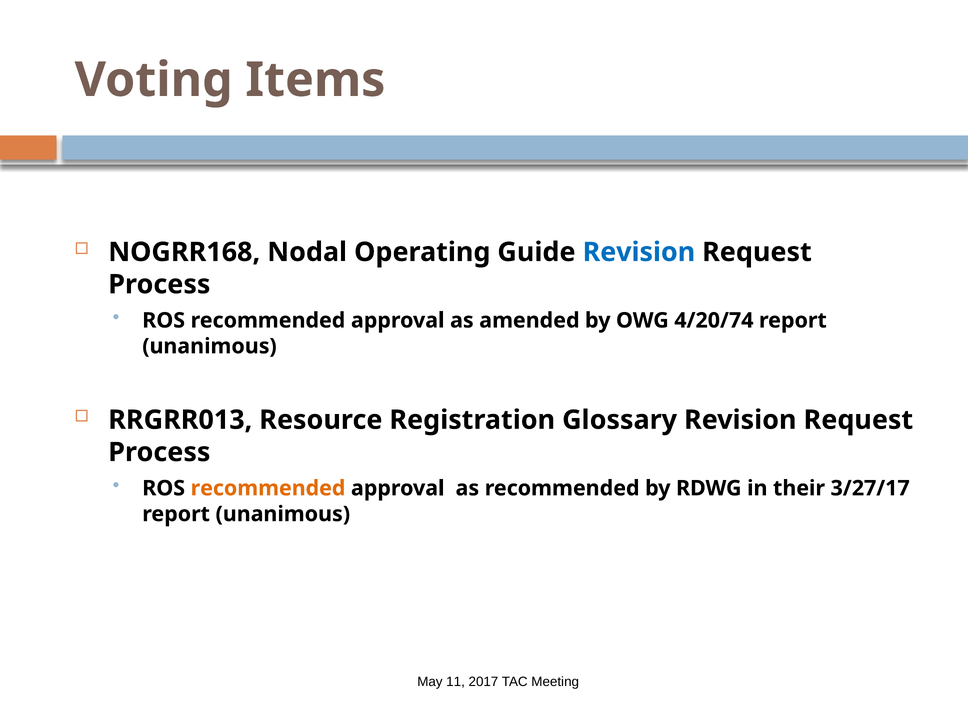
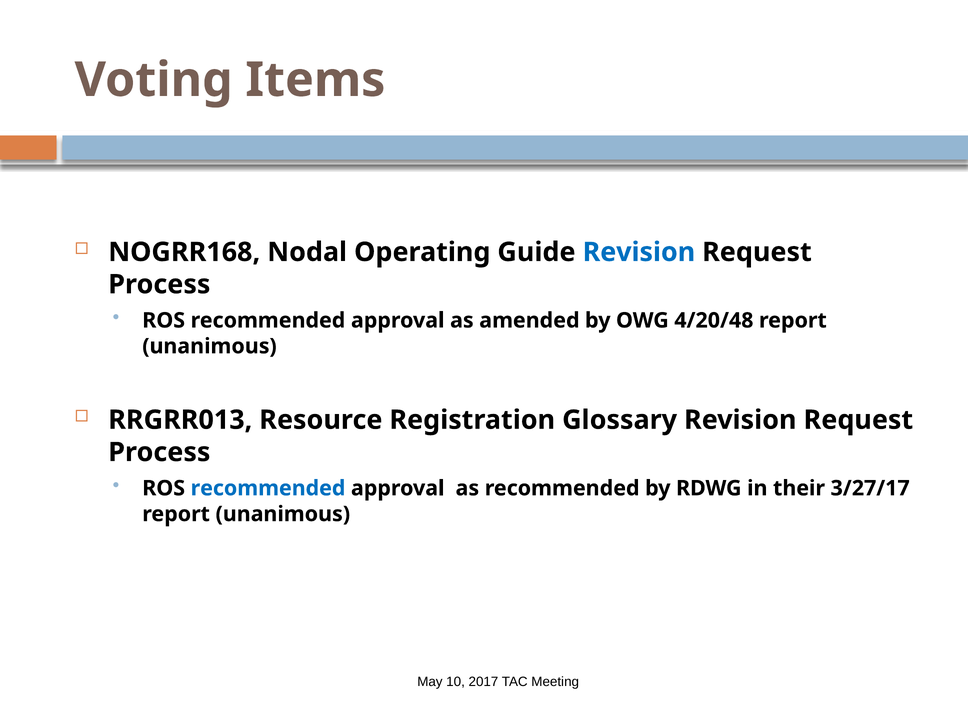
4/20/74: 4/20/74 -> 4/20/48 (714, 320)
recommended colour: orange -> blue (268, 488)
11: 11 -> 10 (456, 682)
